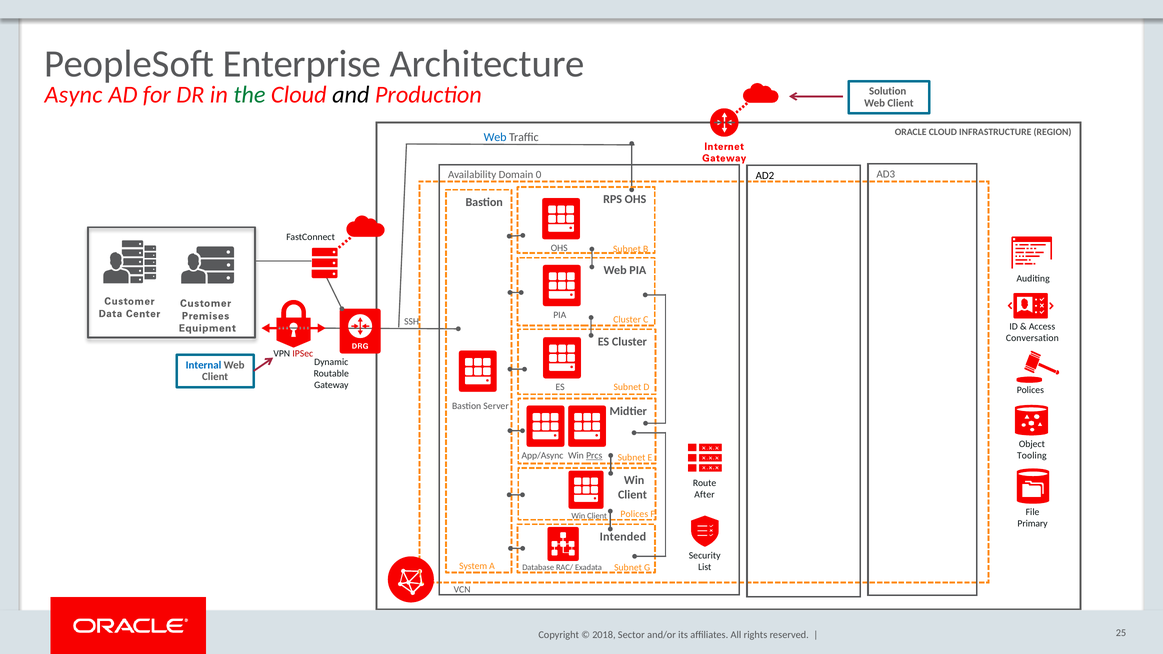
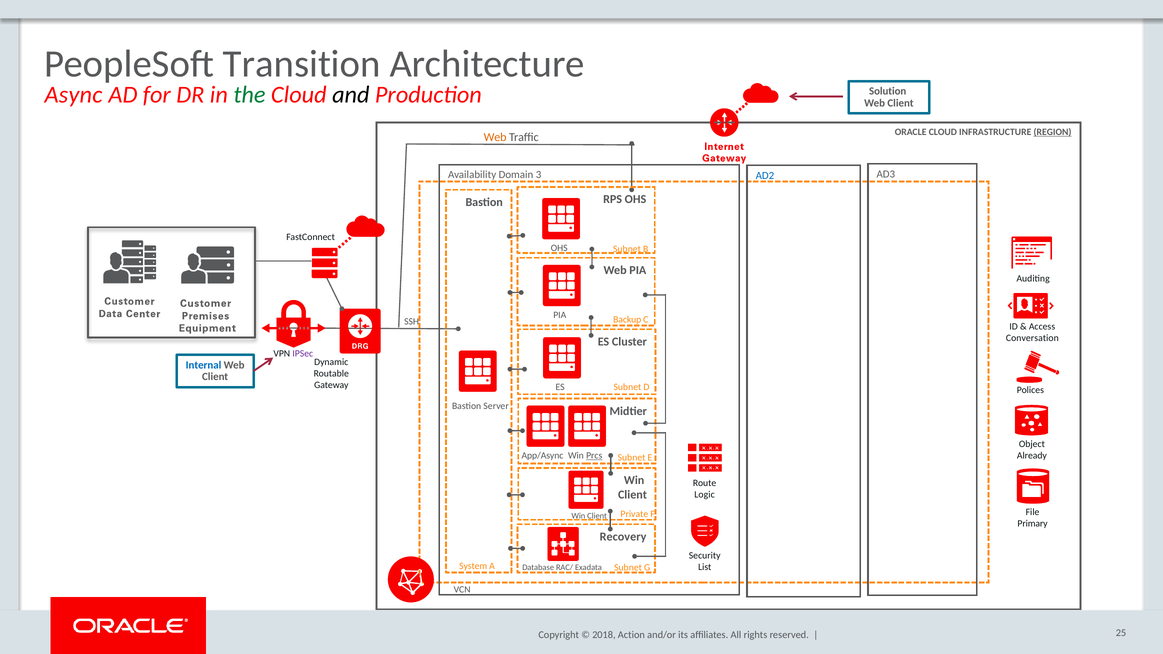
Enterprise: Enterprise -> Transition (302, 64)
REGION underline: none -> present (1053, 132)
Web colour: blue -> orange (495, 137)
0: 0 -> 3 (539, 175)
AD2 colour: black -> blue (765, 176)
Cluster: Cluster -> Backup (627, 320)
IPSec colour: red -> purple (303, 354)
Tooling: Tooling -> Already (1032, 456)
After: After -> Logic (705, 495)
Polices: Polices -> Private (634, 514)
Intended: Intended -> Recovery (623, 537)
Sector: Sector -> Action (631, 635)
